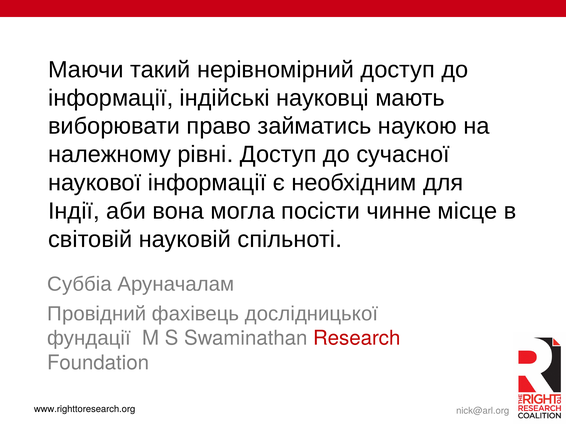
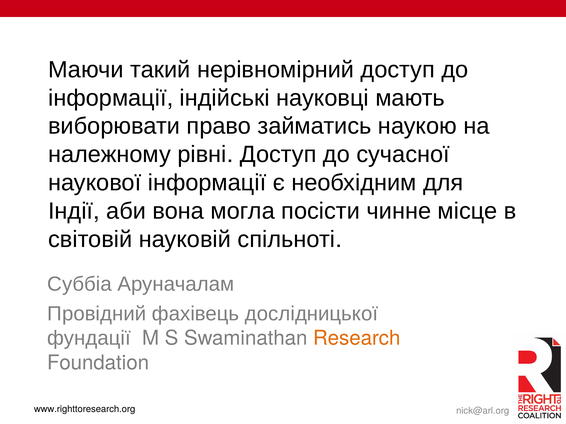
Research colour: red -> orange (357, 339)
